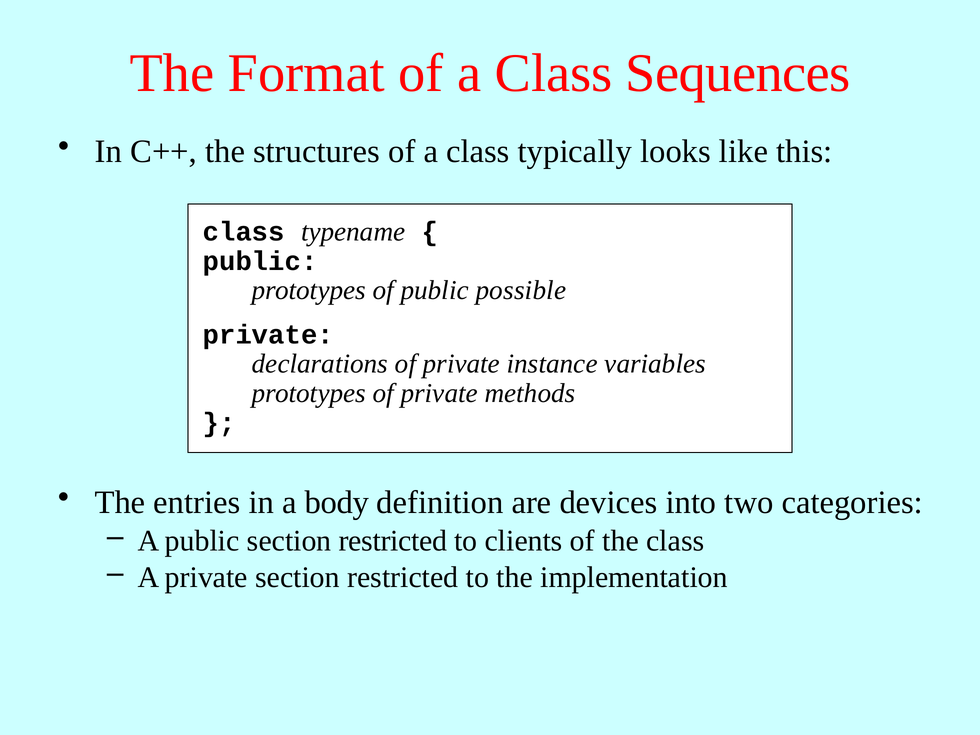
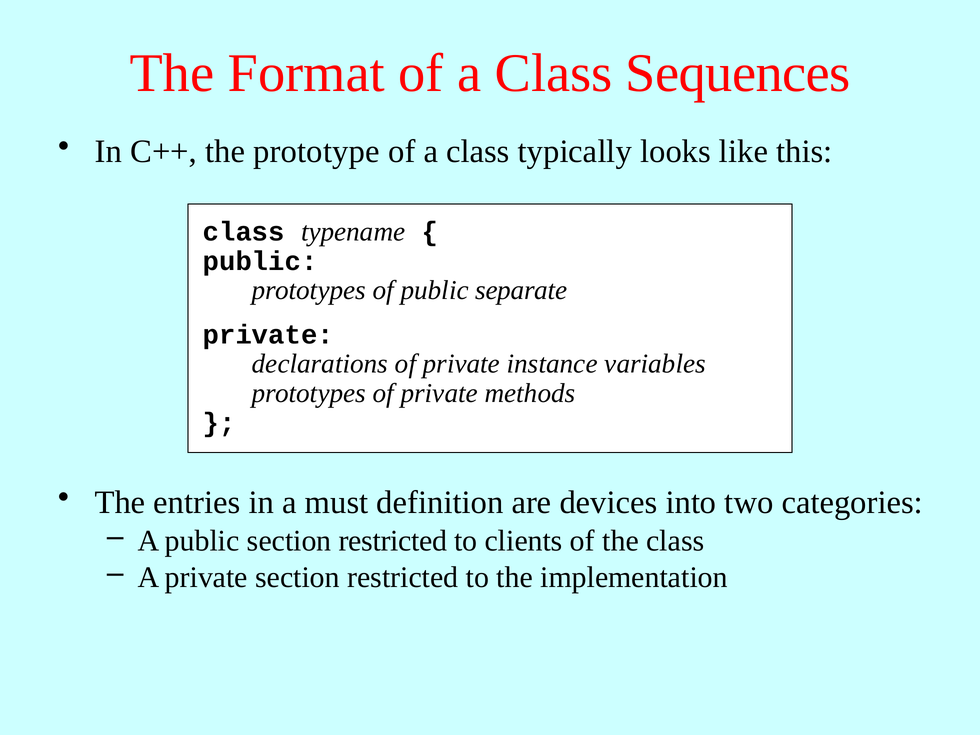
structures: structures -> prototype (316, 151)
possible: possible -> separate (521, 290)
body: body -> must (337, 502)
